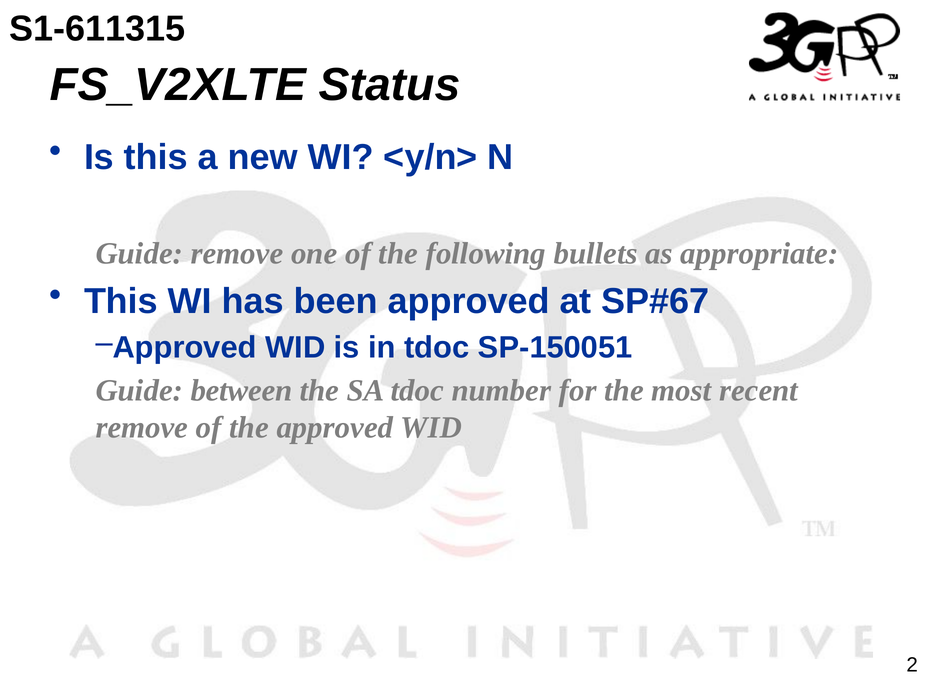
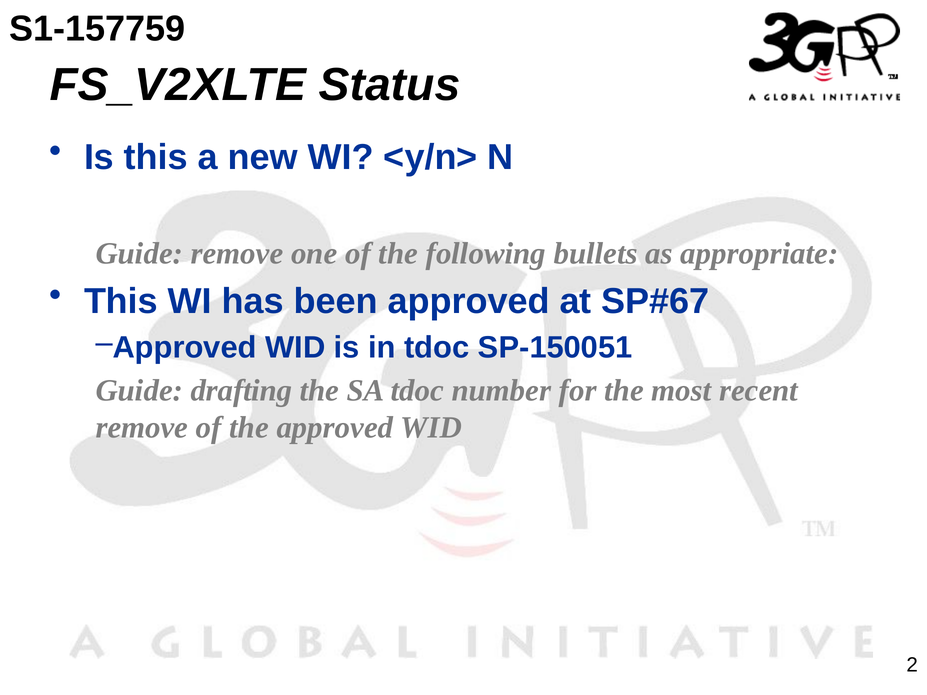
S1-611315: S1-611315 -> S1-157759 (97, 29)
between: between -> drafting (241, 391)
